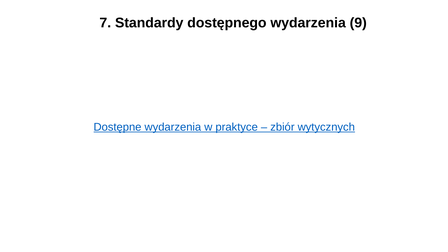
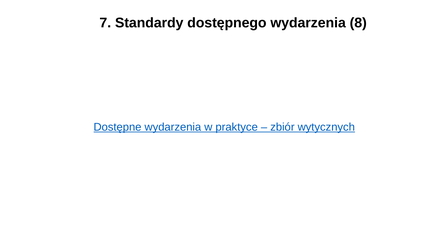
9: 9 -> 8 (358, 23)
